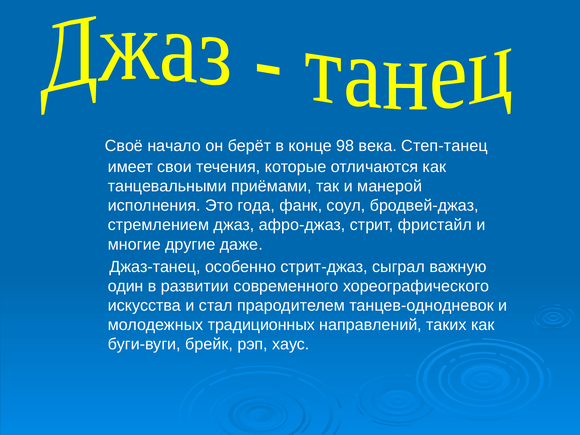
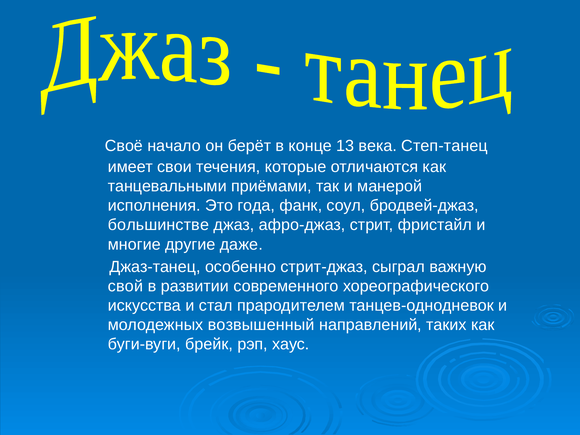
98: 98 -> 13 (345, 146)
стремлением: стремлением -> большинстве (158, 225)
один: один -> свой (125, 286)
традиционных: традиционных -> возвышенный (261, 325)
